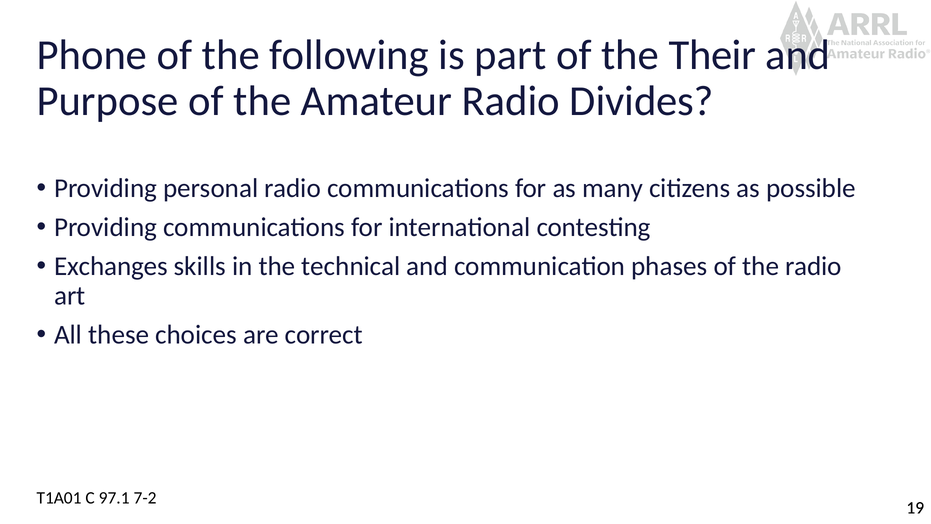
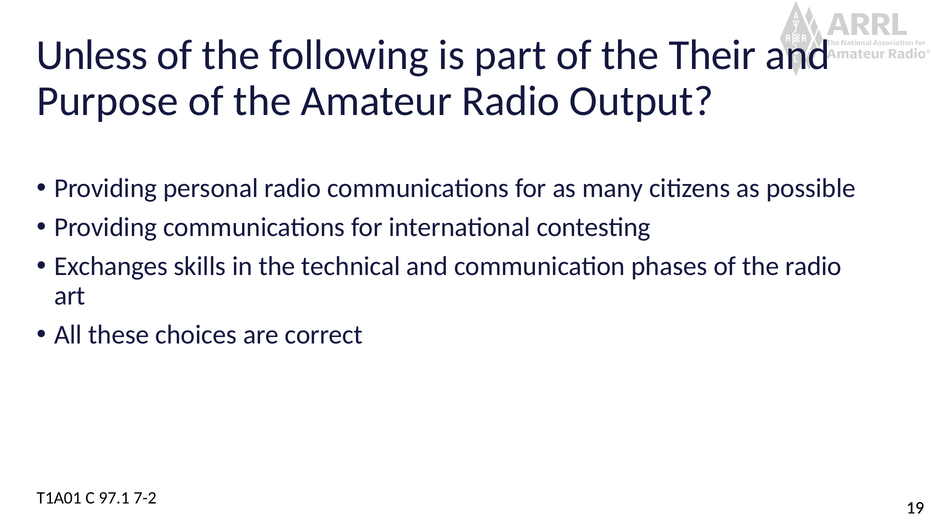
Phone: Phone -> Unless (92, 55)
Divides: Divides -> Output (641, 101)
